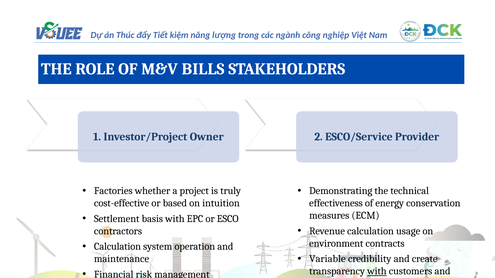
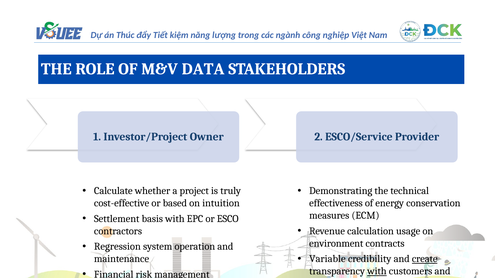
BILLS: BILLS -> DATA (203, 69)
Factories: Factories -> Calculate (113, 191)
Calculation: Calculation -> Regression (117, 247)
create underline: none -> present (425, 259)
